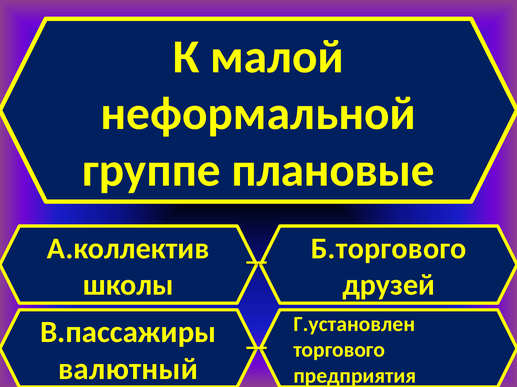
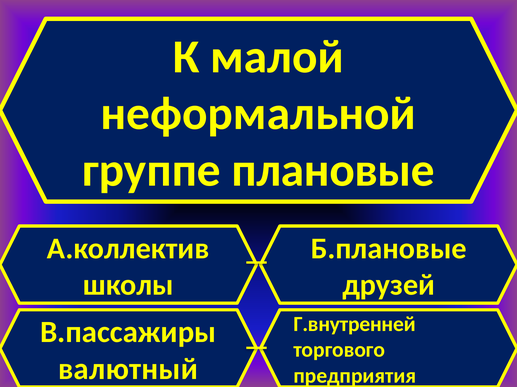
Б.торгового: Б.торгового -> Б.плановые (389, 249)
Г.установлен: Г.установлен -> Г.внутренней (355, 325)
